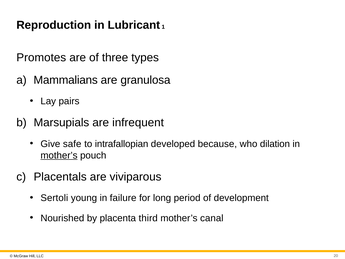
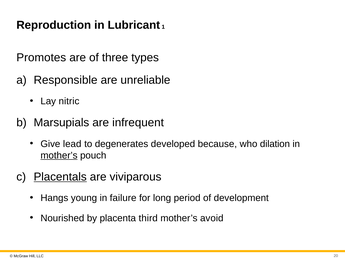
Mammalians: Mammalians -> Responsible (66, 80)
granulosa: granulosa -> unreliable (145, 80)
pairs: pairs -> nitric (69, 101)
safe: safe -> lead (72, 144)
intrafallopian: intrafallopian -> degenerates (122, 144)
Placentals underline: none -> present (60, 177)
Sertoli: Sertoli -> Hangs (54, 198)
canal: canal -> avoid (212, 218)
